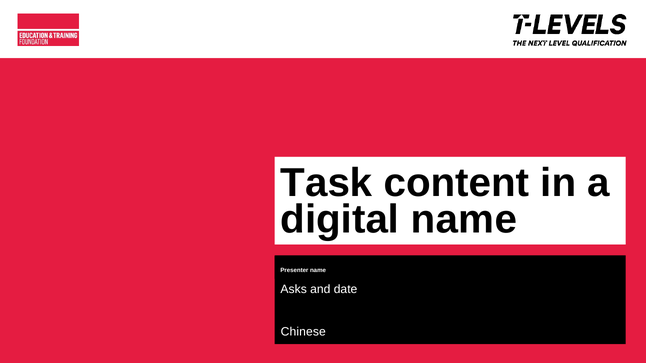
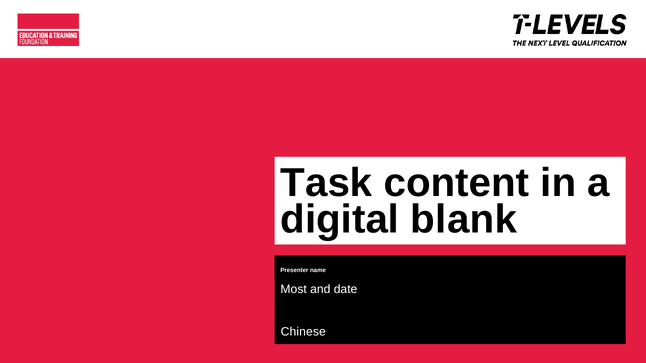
digital name: name -> blank (464, 220)
Asks: Asks -> Most (294, 290)
